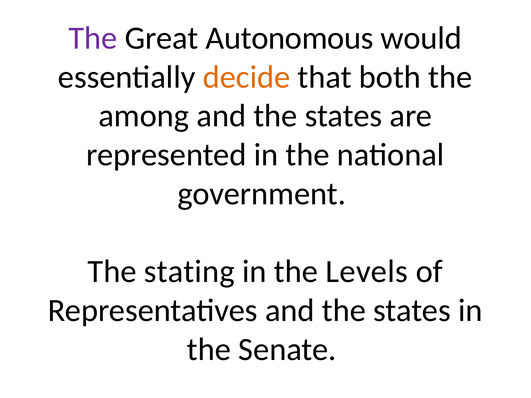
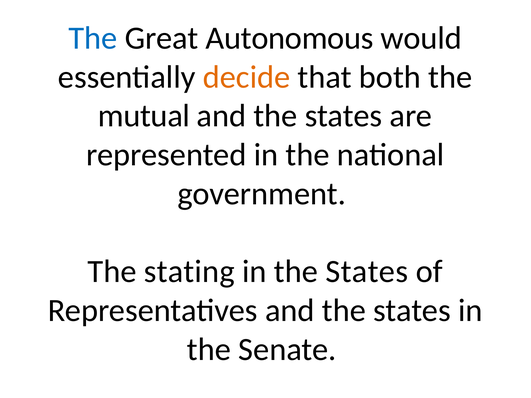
The colour: purple -> blue (93, 38)
among: among -> mutual (144, 116)
in the Levels: Levels -> States (367, 272)
